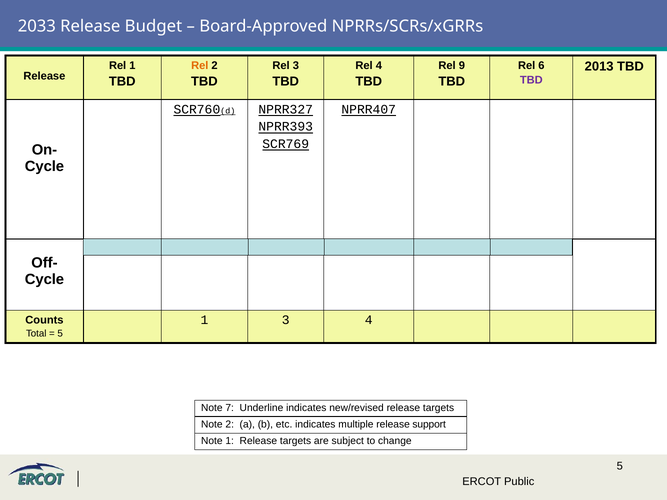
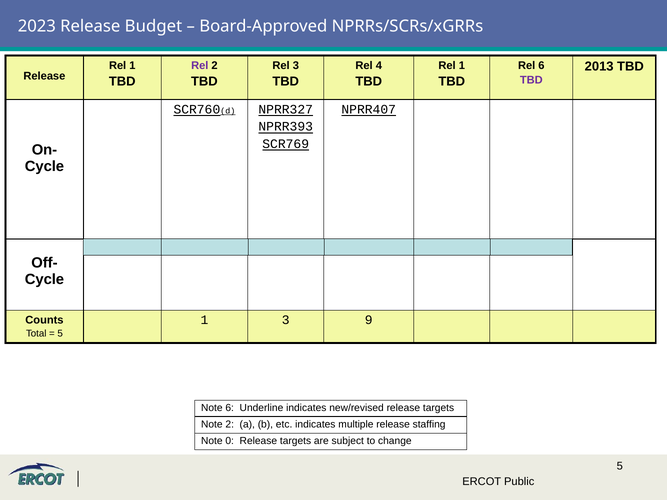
2033: 2033 -> 2023 (37, 26)
Rel colour: orange -> purple (200, 65)
9: 9 -> 1 (462, 65)
3 4: 4 -> 9 (369, 320)
Note 7: 7 -> 6 (230, 408)
support: support -> staffing (429, 425)
Note 1: 1 -> 0 (230, 441)
